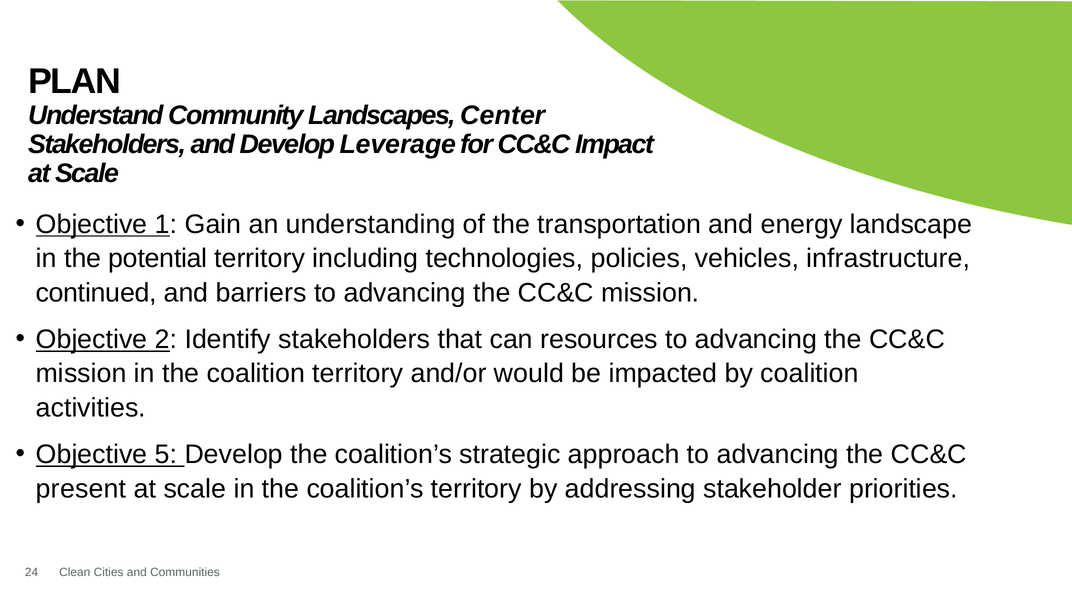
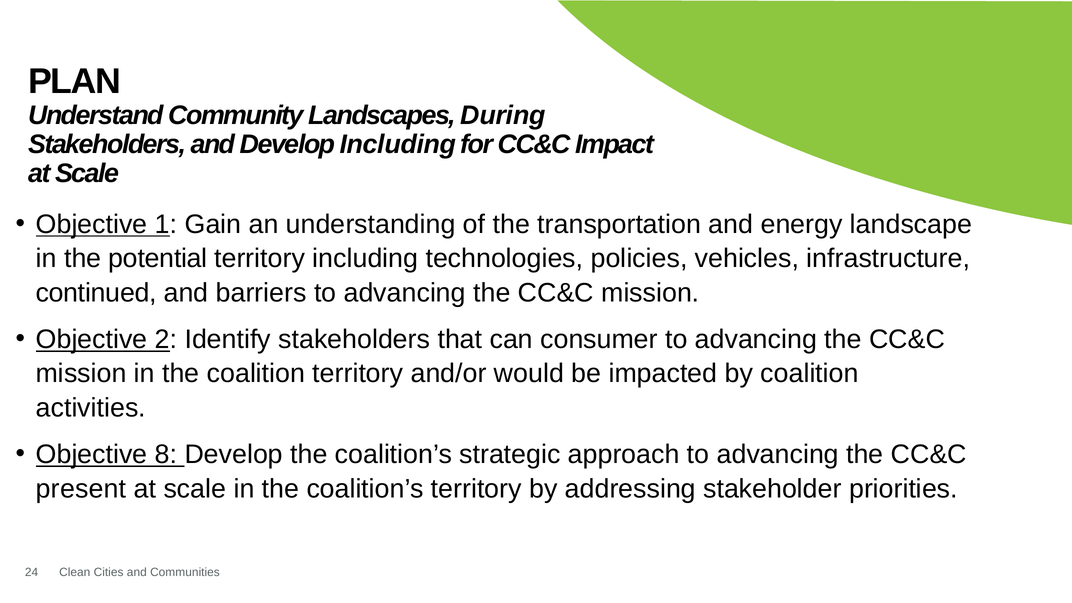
Center: Center -> During (503, 115)
Develop Leverage: Leverage -> Including (398, 144)
resources: resources -> consumer (599, 339)
5: 5 -> 8 (166, 454)
